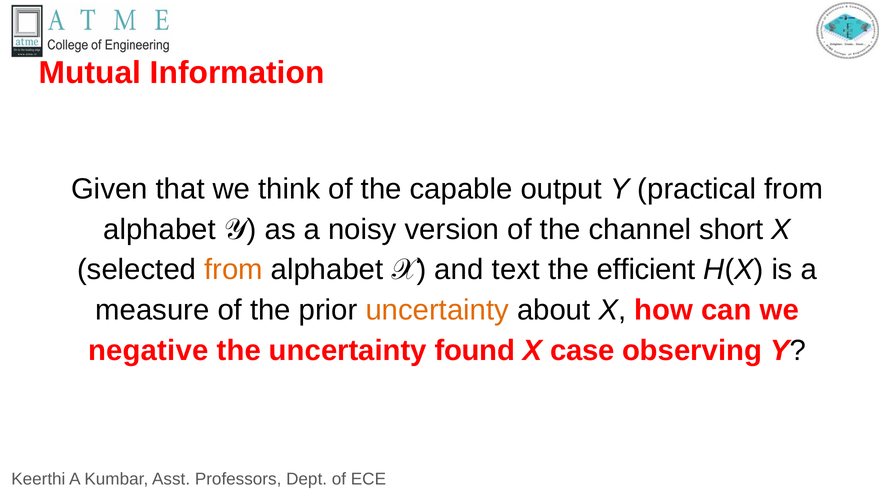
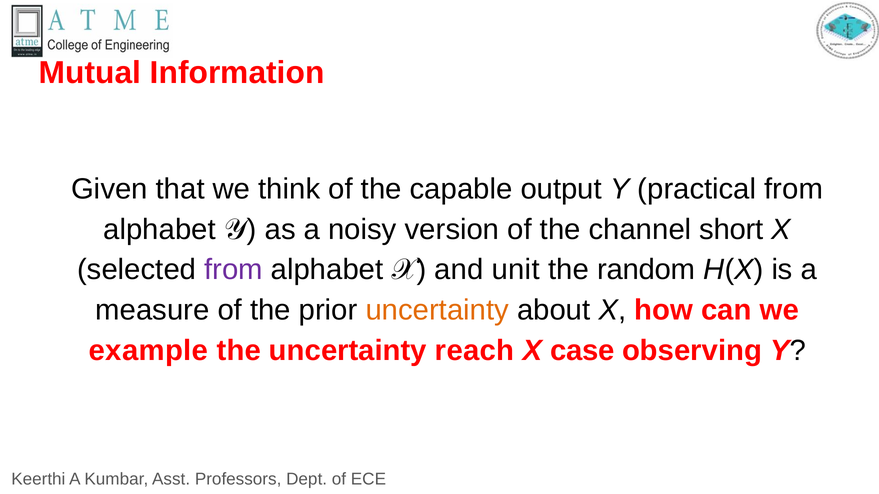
from colour: orange -> purple (233, 270)
text: text -> unit (516, 270)
efficient: efficient -> random (646, 270)
negative: negative -> example (148, 351)
found: found -> reach (475, 351)
